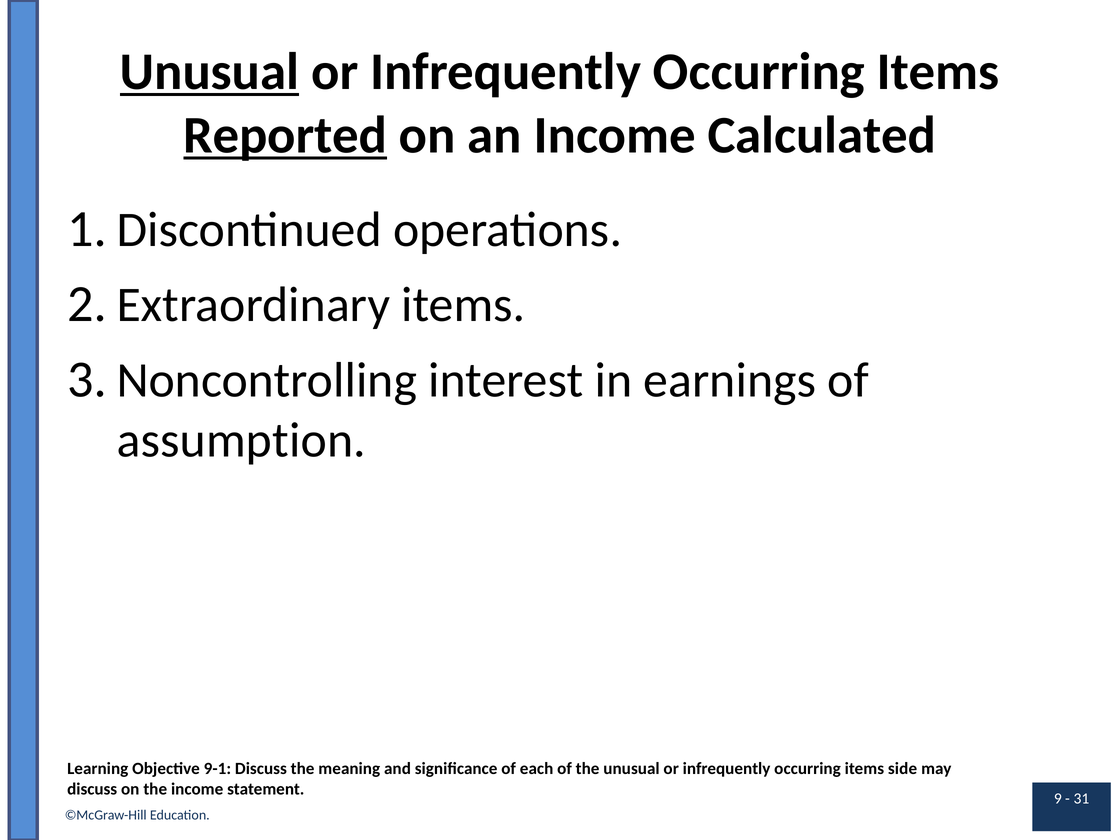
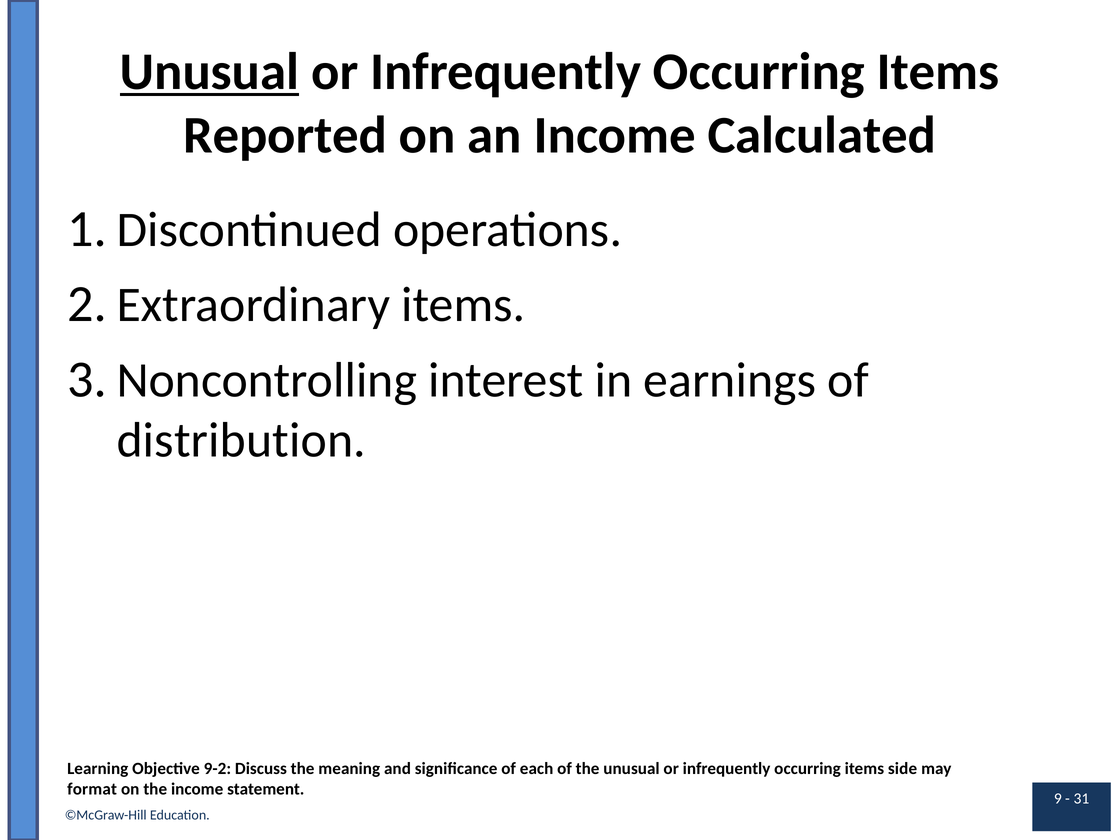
Reported underline: present -> none (285, 135)
assumption: assumption -> distribution (241, 440)
9-1: 9-1 -> 9-2 (217, 769)
discuss: discuss -> format (92, 789)
